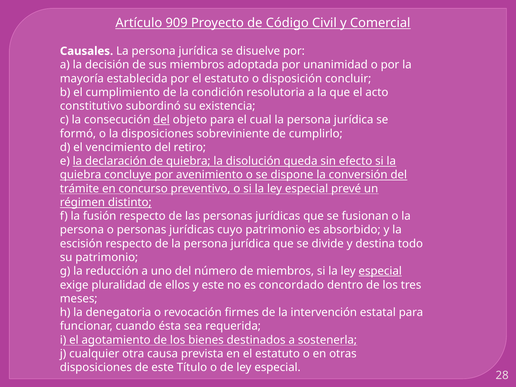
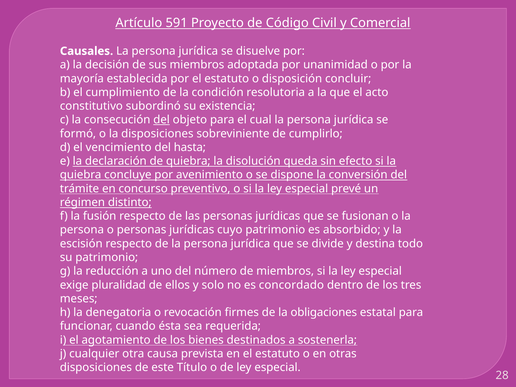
909: 909 -> 591 (177, 23)
retiro: retiro -> hasta (190, 147)
especial underline: present -> none (380, 271)
y este: este -> solo (213, 285)
intervención: intervención -> obligaciones (324, 312)
